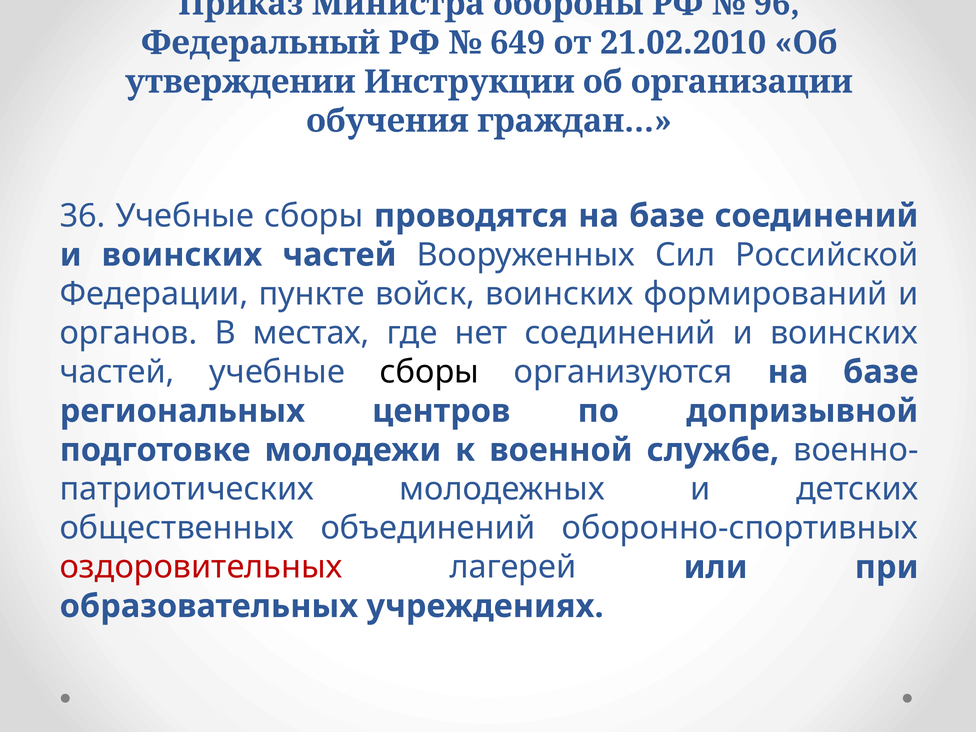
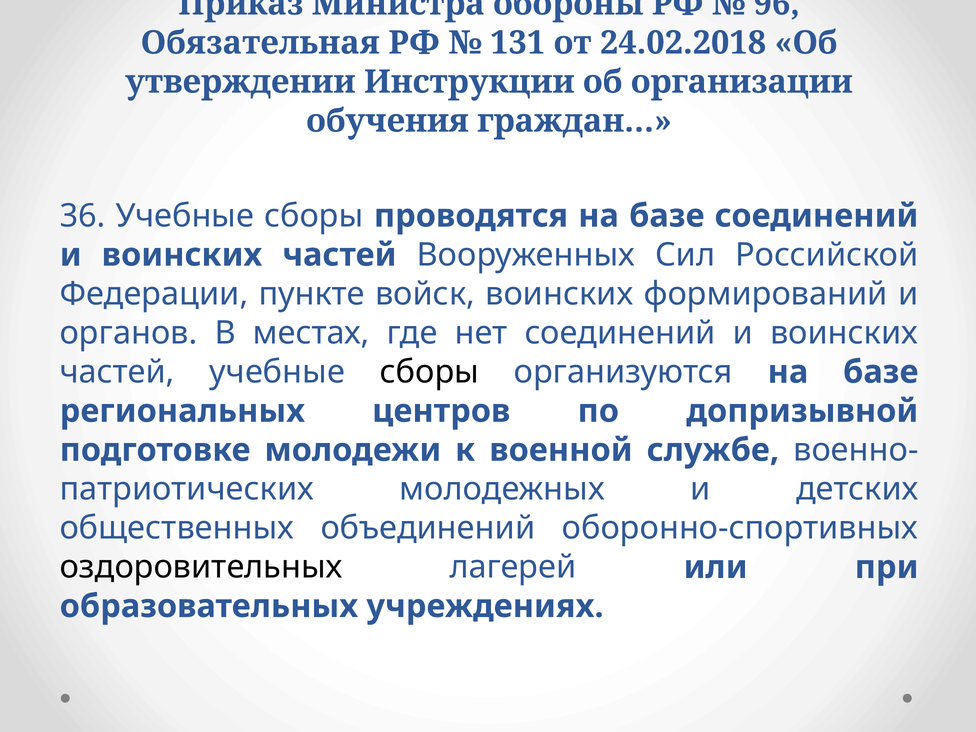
Федеральный: Федеральный -> Обязательная (260, 43)
649: 649 -> 131 (518, 43)
21.02.2010: 21.02.2010 -> 24.02.2018 (683, 43)
оздоровительных colour: red -> black (201, 567)
